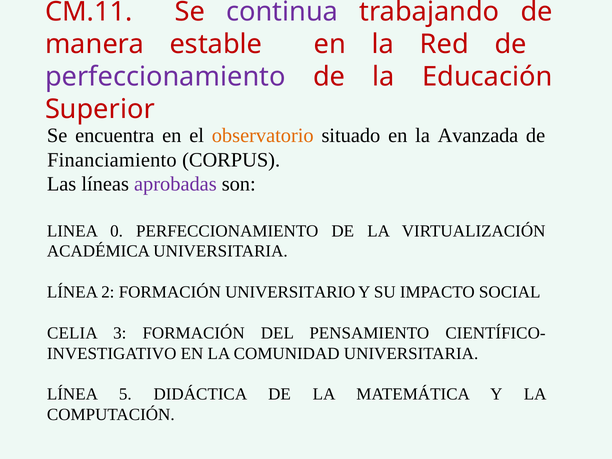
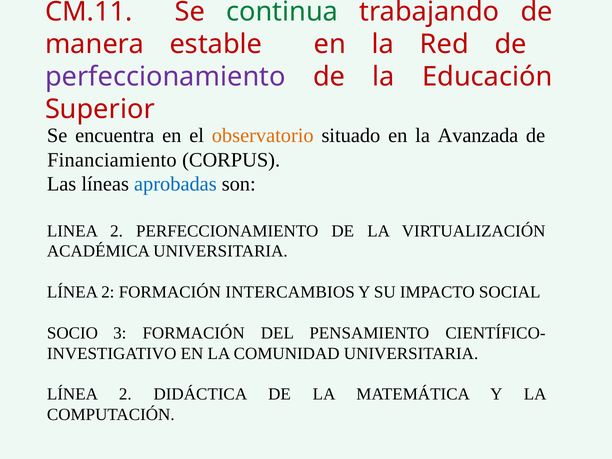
continua colour: purple -> green (282, 12)
aprobadas colour: purple -> blue (175, 184)
LINEA 0: 0 -> 2 (117, 231)
UNIVERSITARIO: UNIVERSITARIO -> INTERCAMBIOS (290, 292)
CELIA: CELIA -> SOCIO (72, 333)
5: 5 -> 2 (125, 394)
